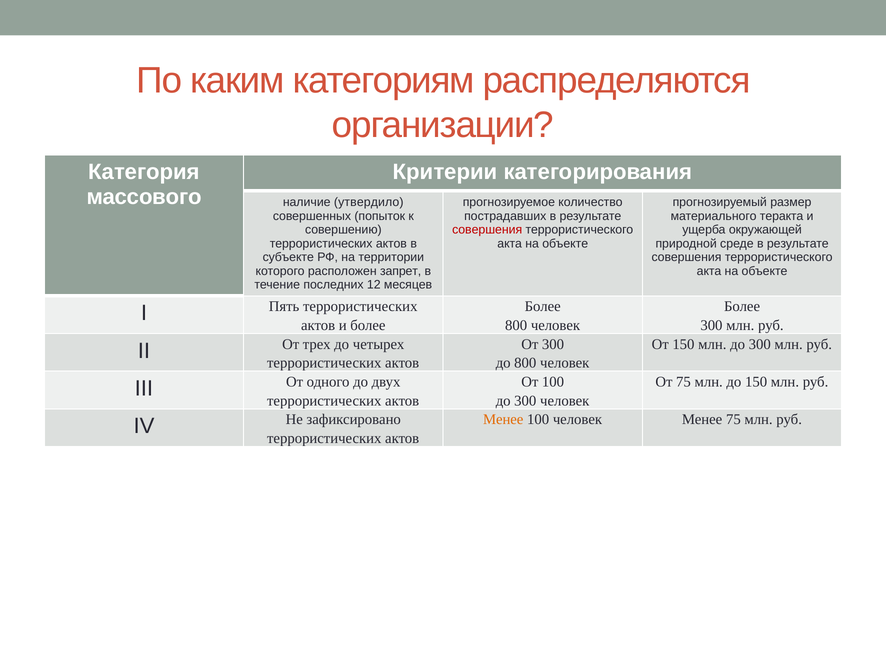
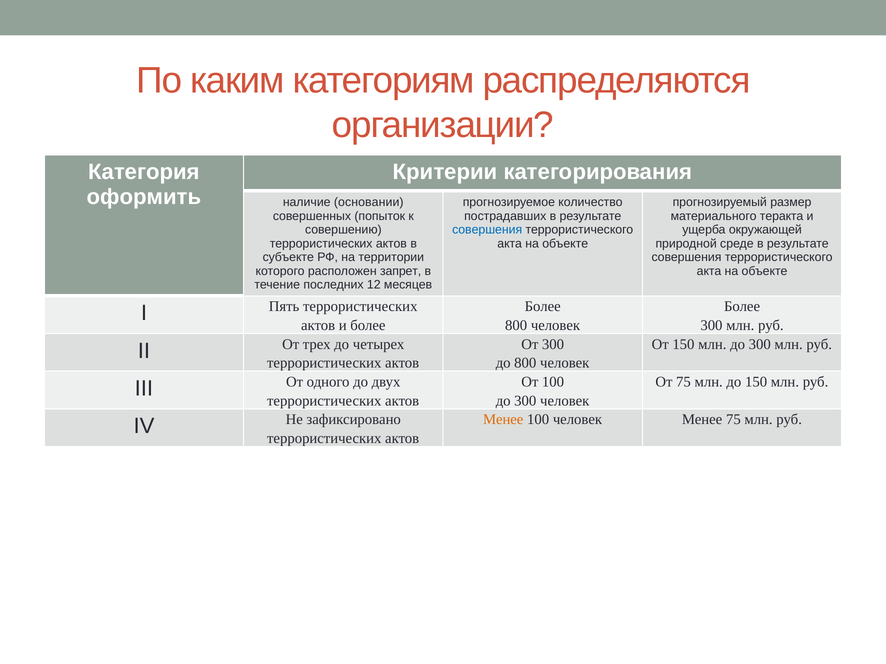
массового: массового -> оформить (144, 197)
утвердило: утвердило -> основании (369, 202)
совершения colour: red -> blue (487, 230)
